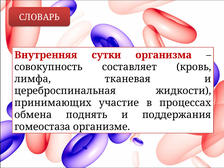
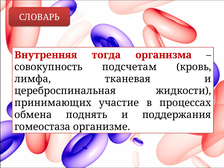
сутки: сутки -> тогда (106, 55)
составляет: составляет -> подсчетам (129, 67)
